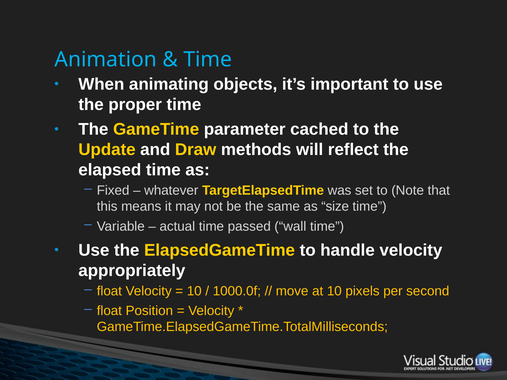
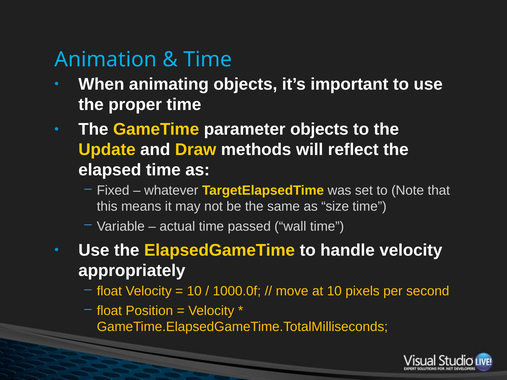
parameter cached: cached -> objects (319, 129)
